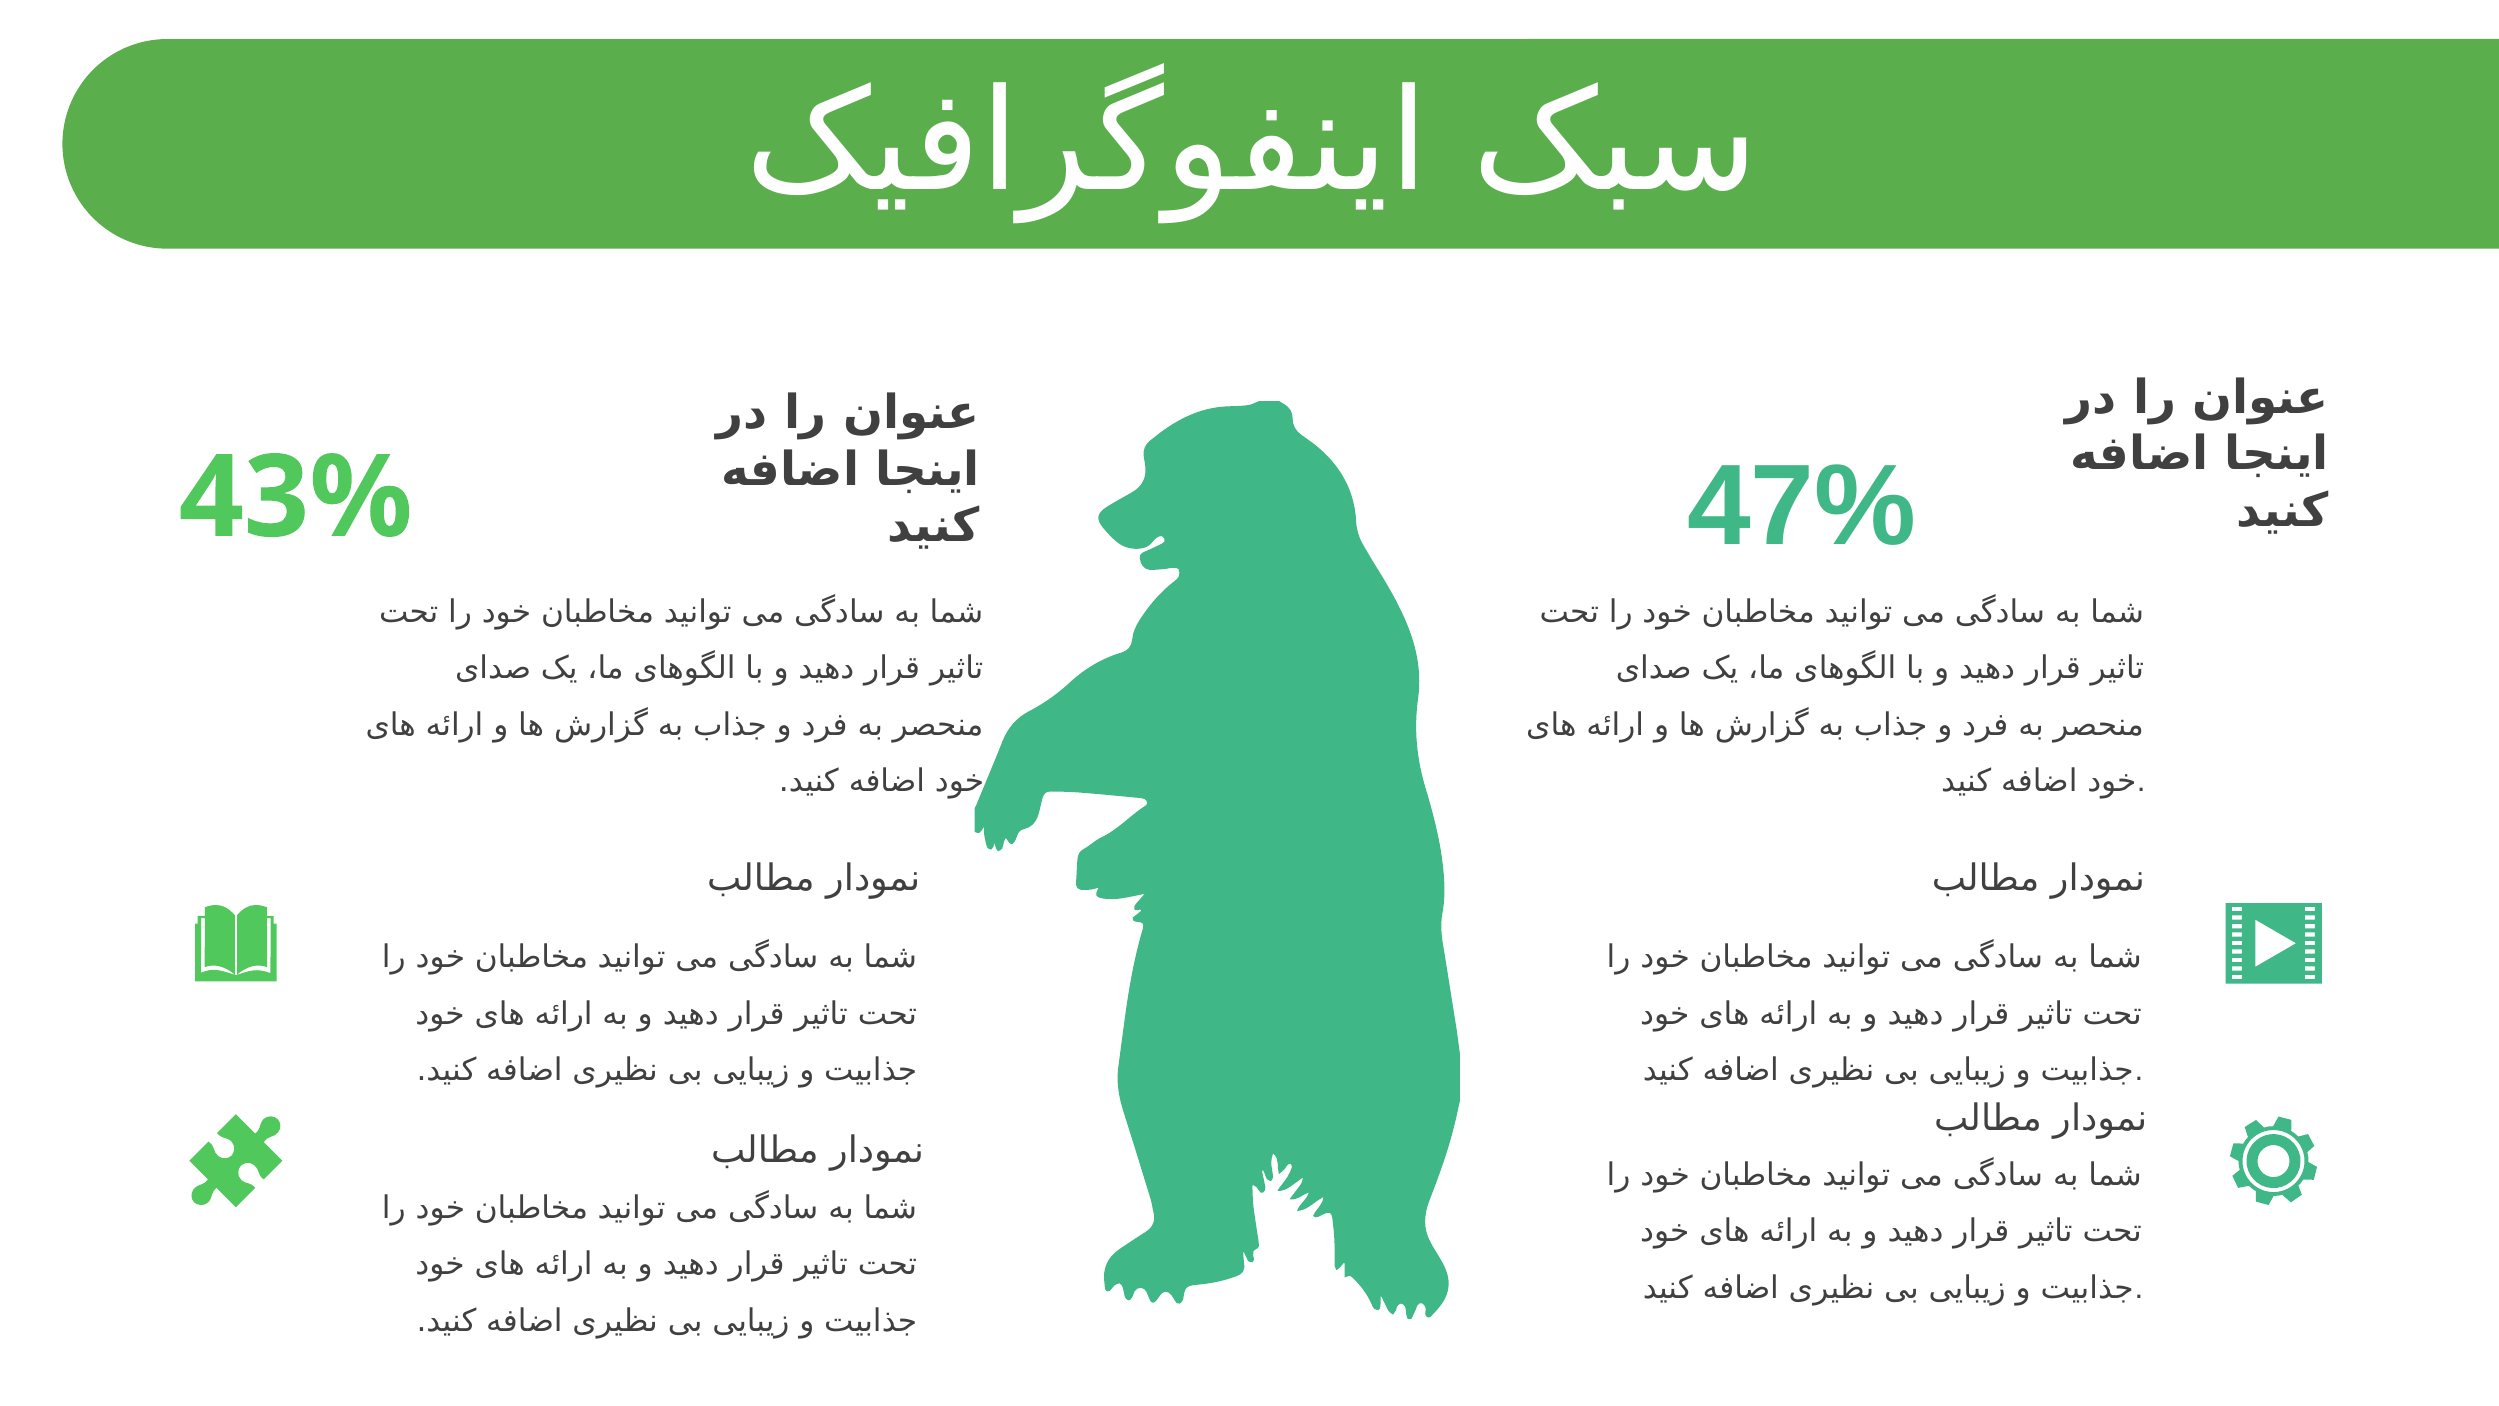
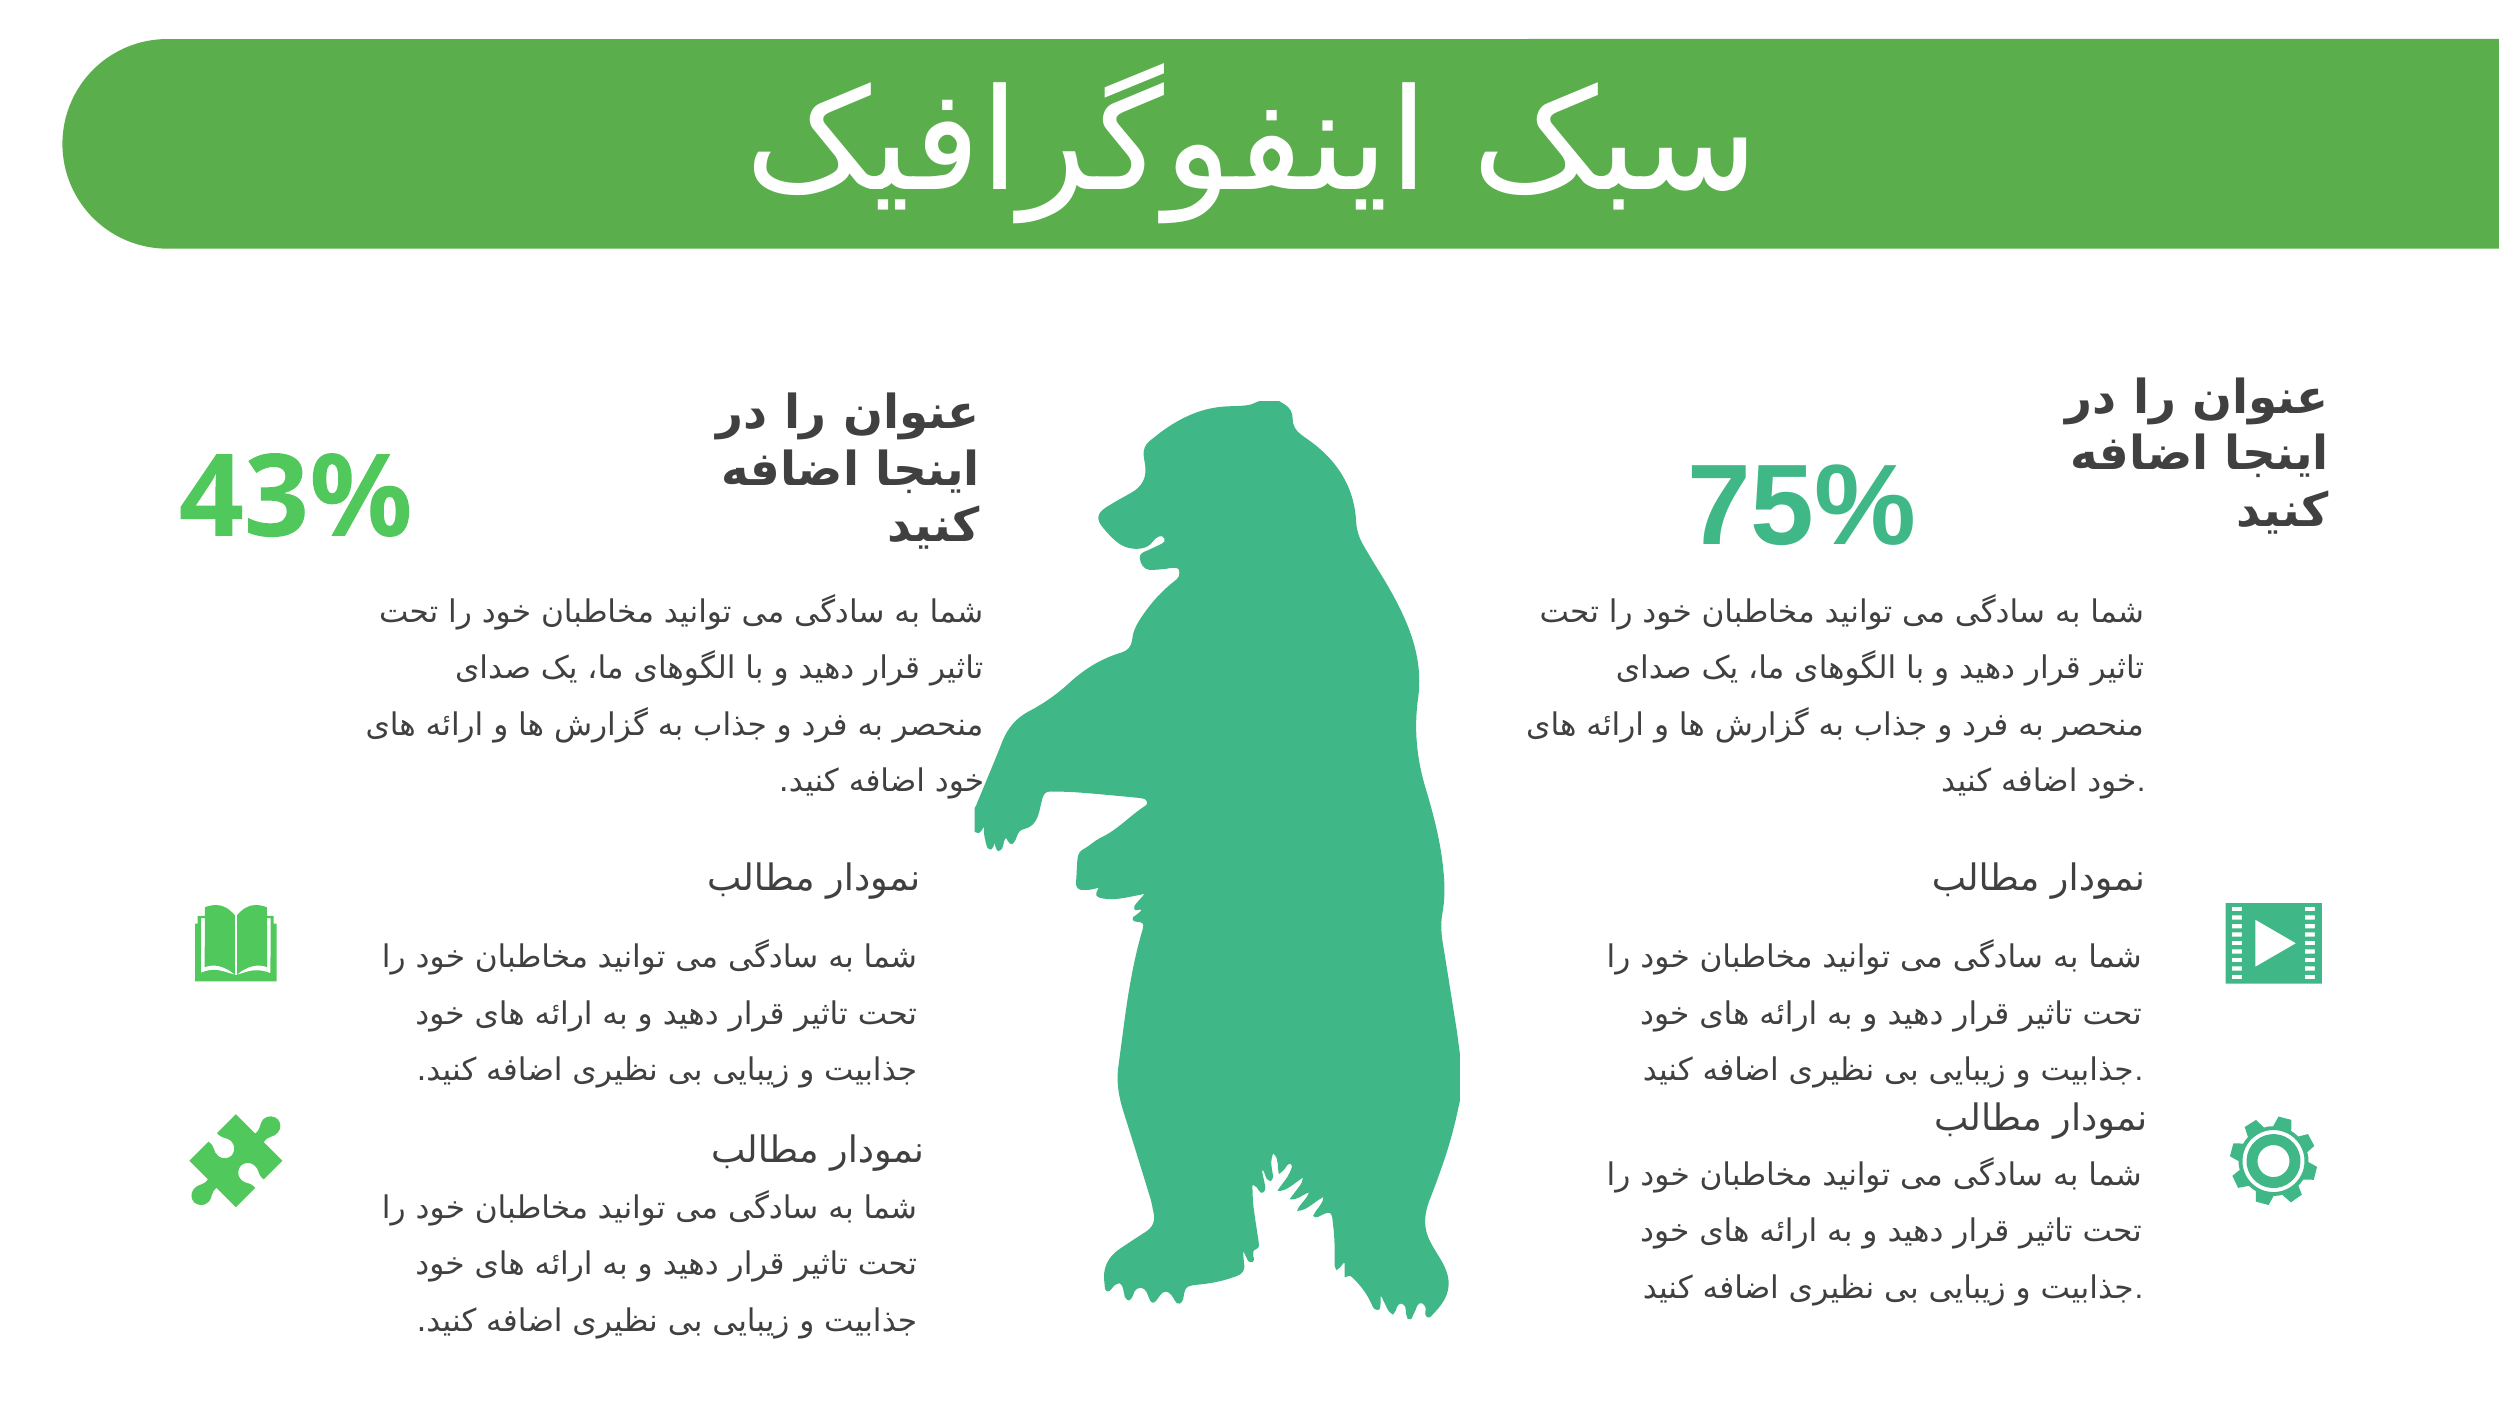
47%: 47% -> 75% (1802, 506)
